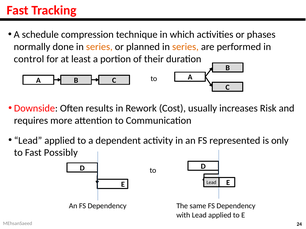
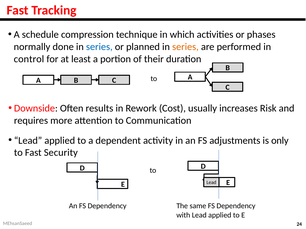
series colour: orange -> blue (99, 47)
represented: represented -> adjustments (235, 141)
Possibly: Possibly -> Security (61, 153)
